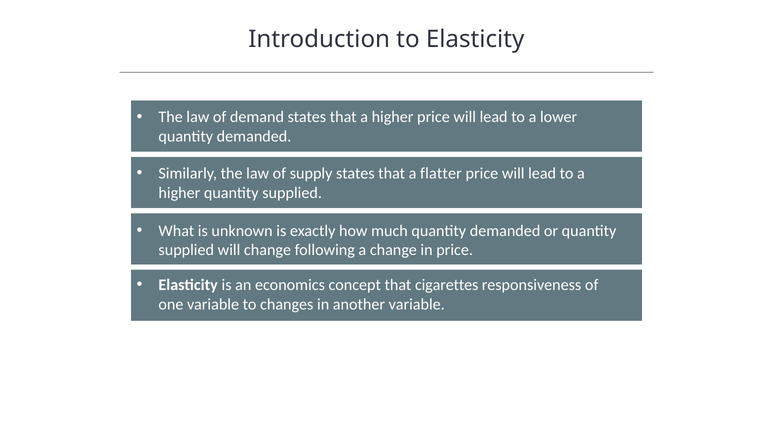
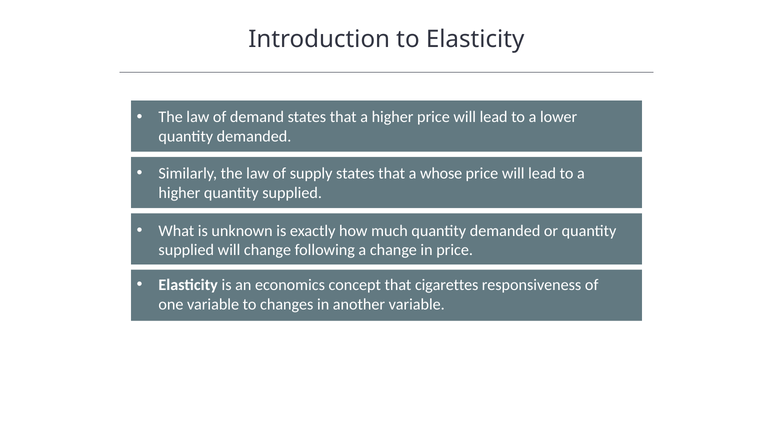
flatter: flatter -> whose (441, 173)
